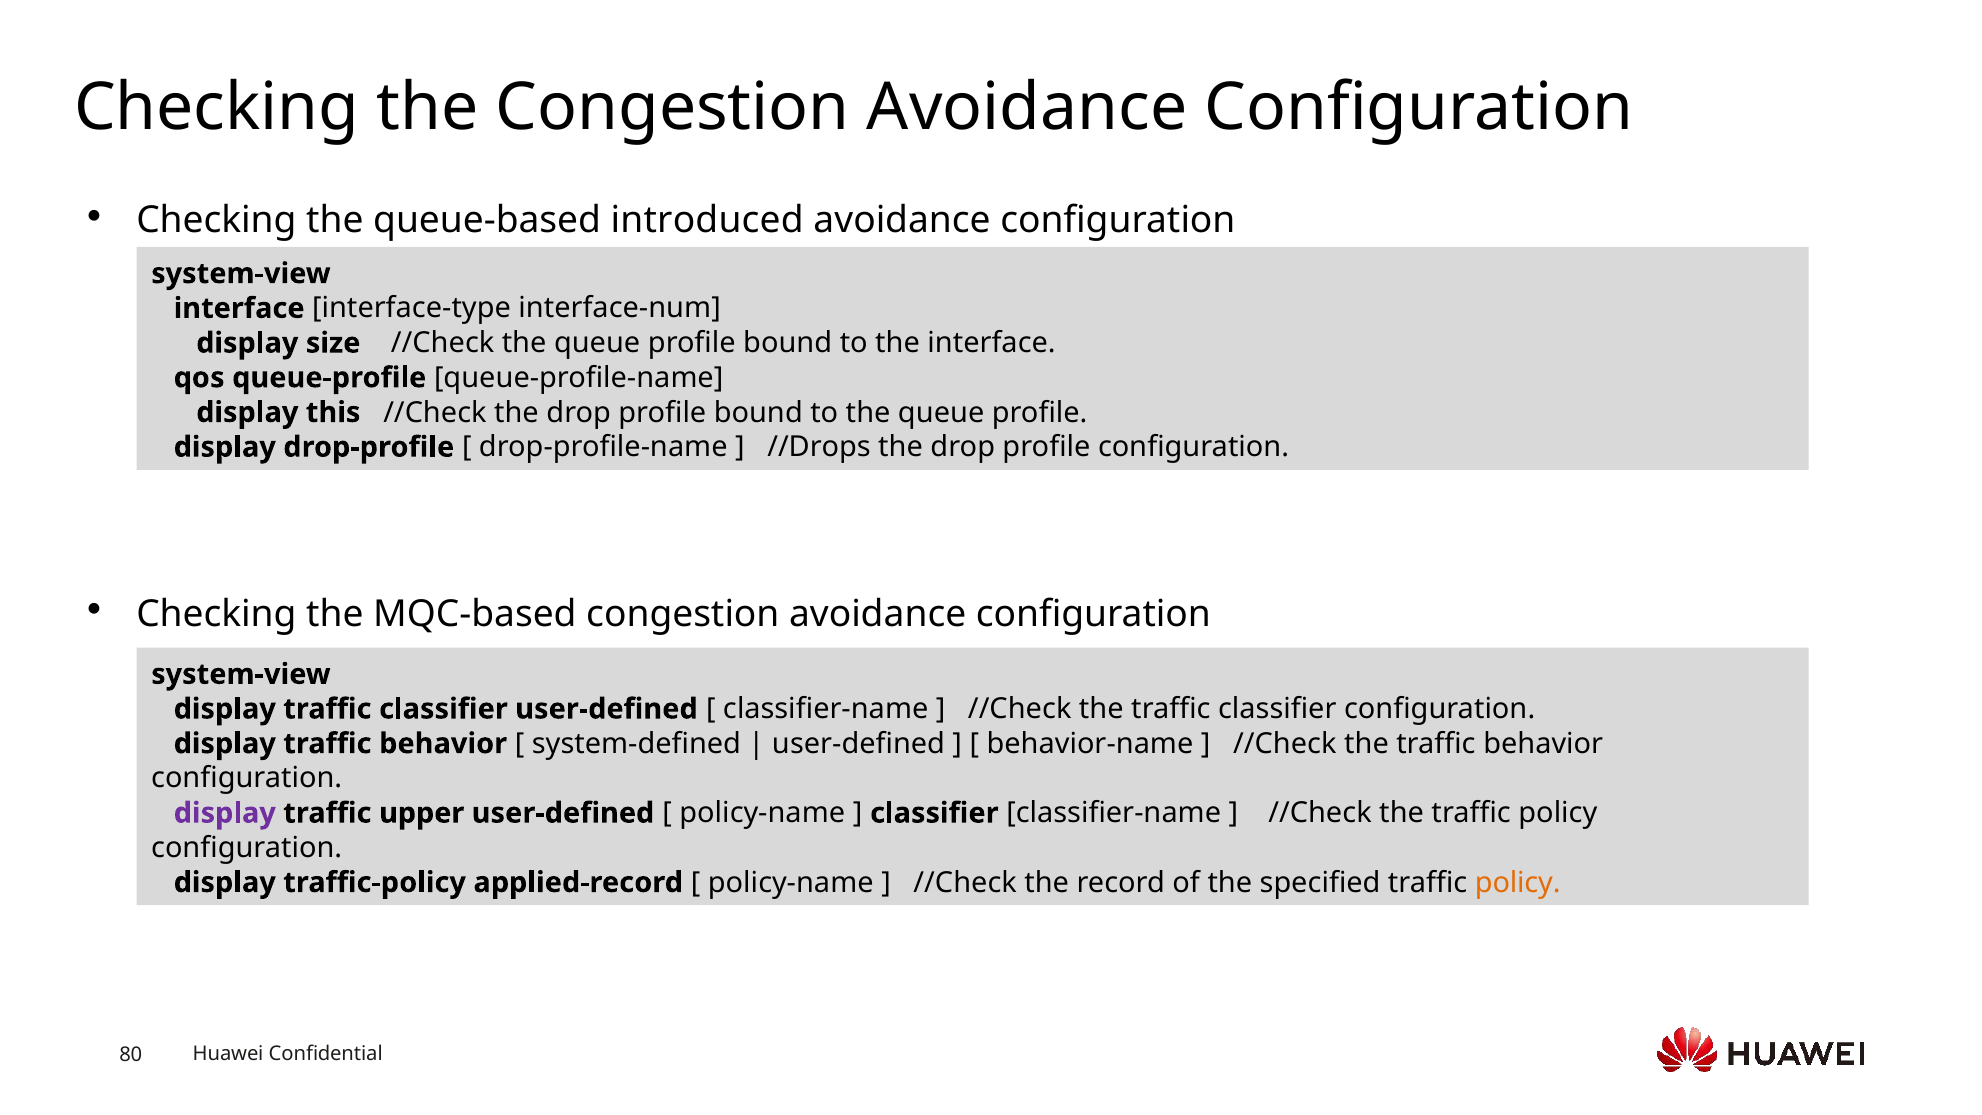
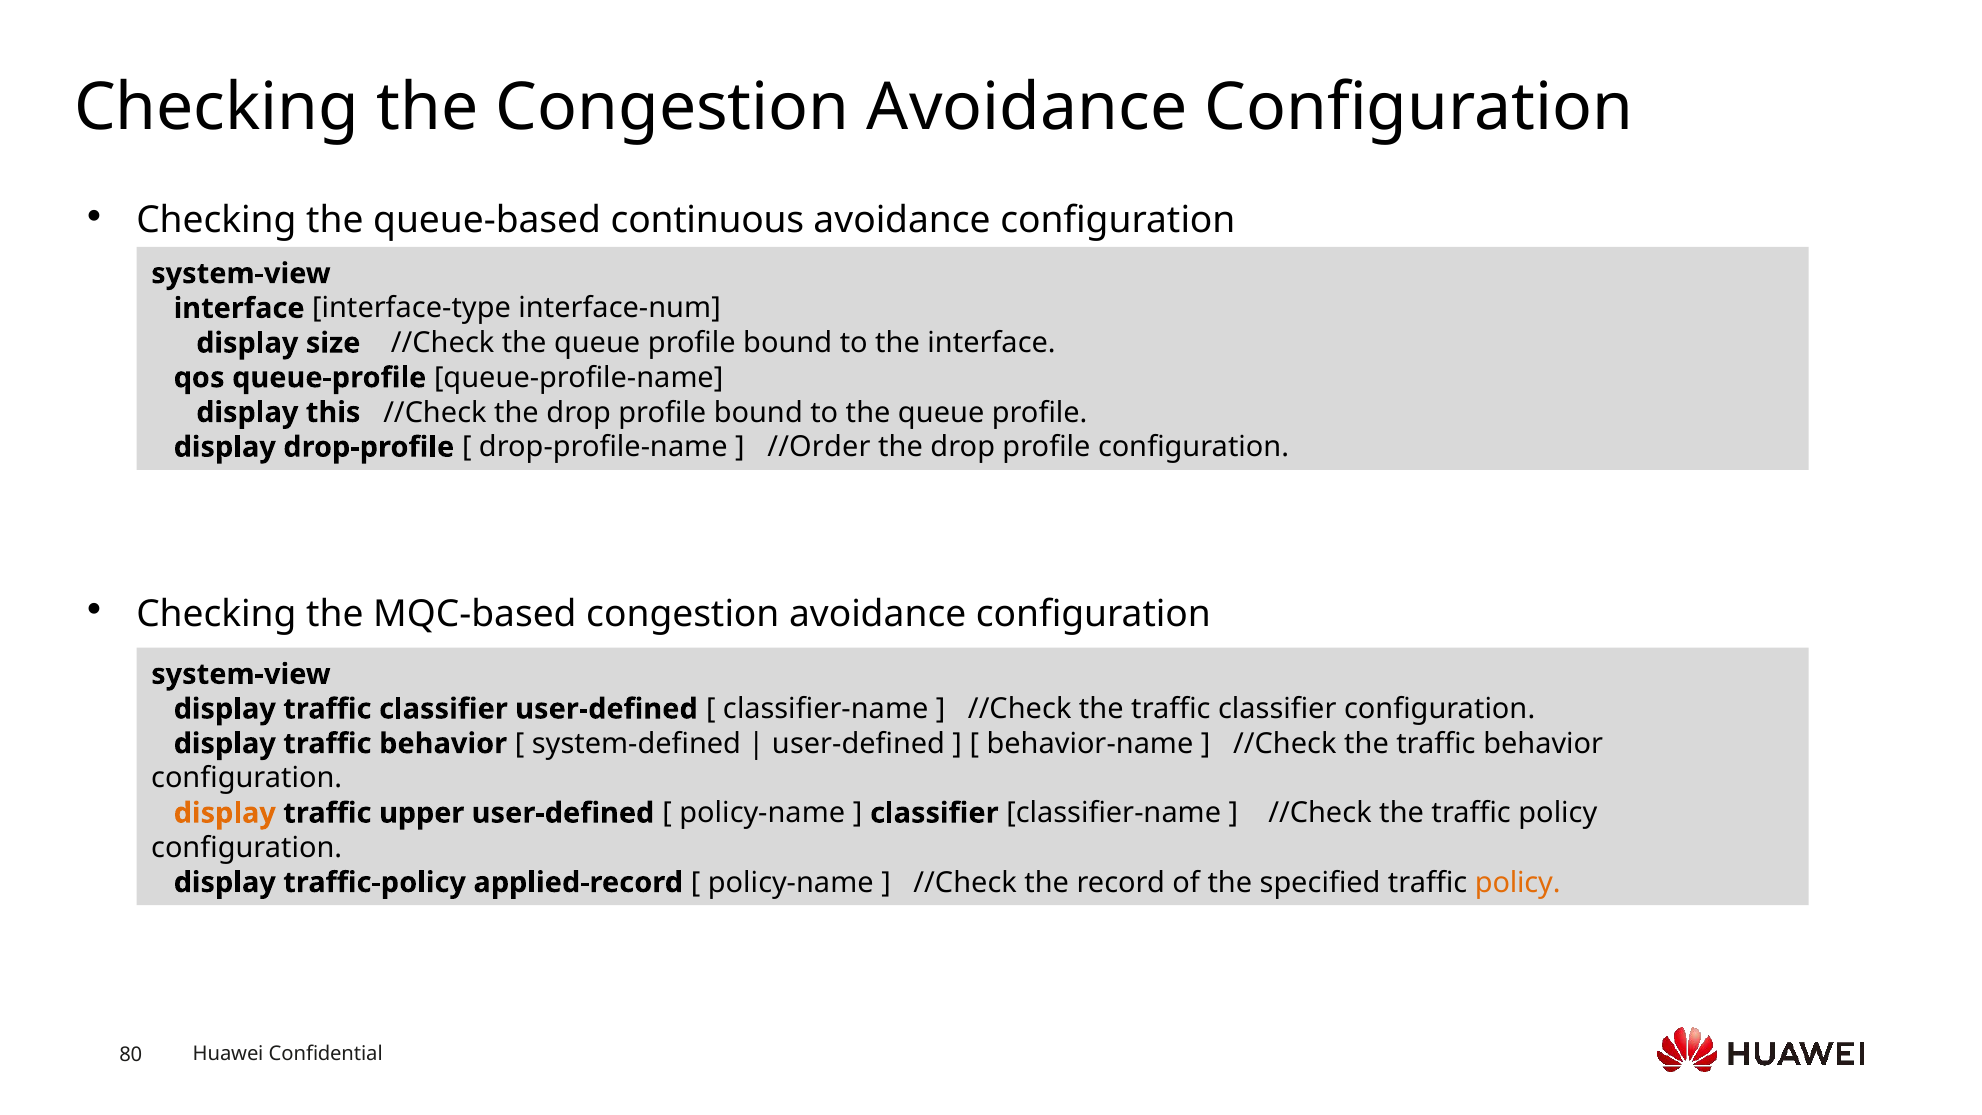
introduced: introduced -> continuous (707, 220)
//Drops: //Drops -> //Order (819, 447)
display colour: purple -> orange (225, 813)
